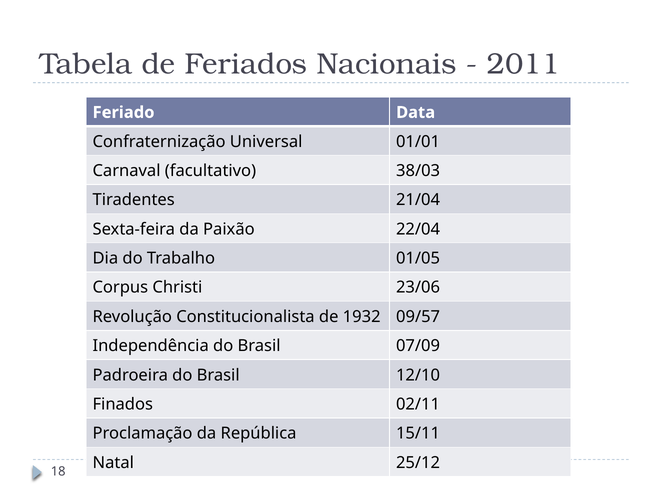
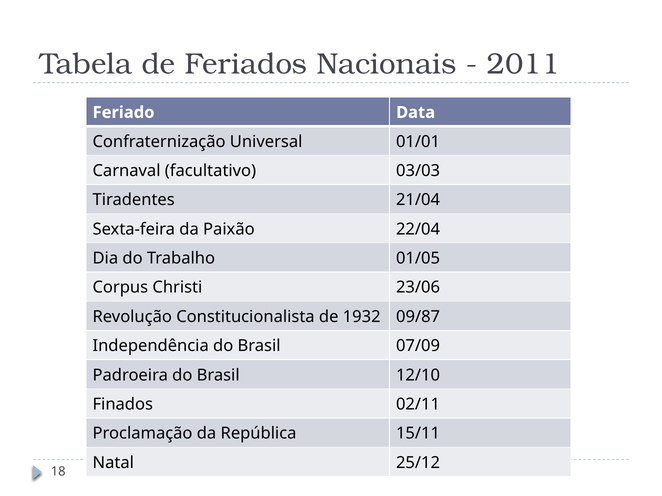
38/03: 38/03 -> 03/03 (418, 171)
09/57: 09/57 -> 09/87 (418, 317)
